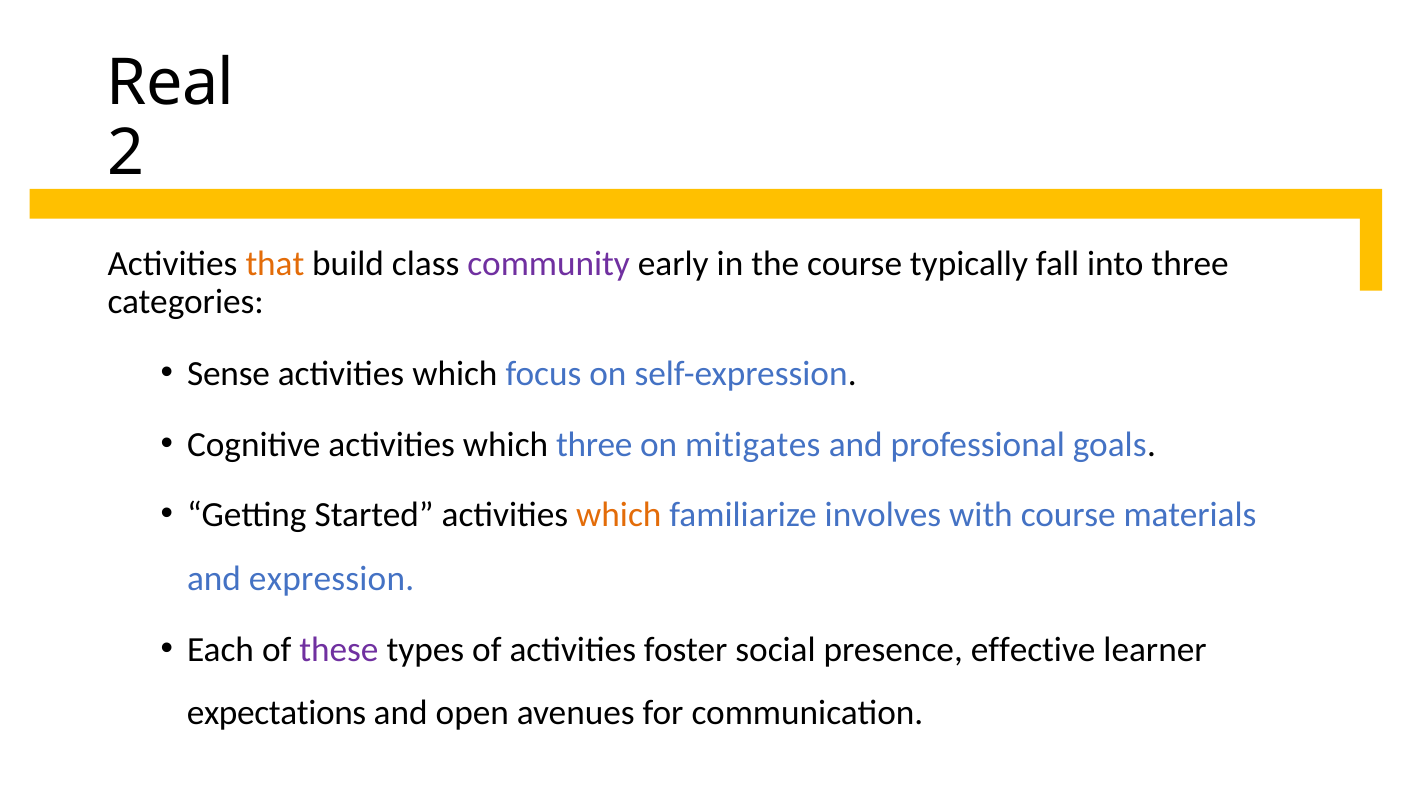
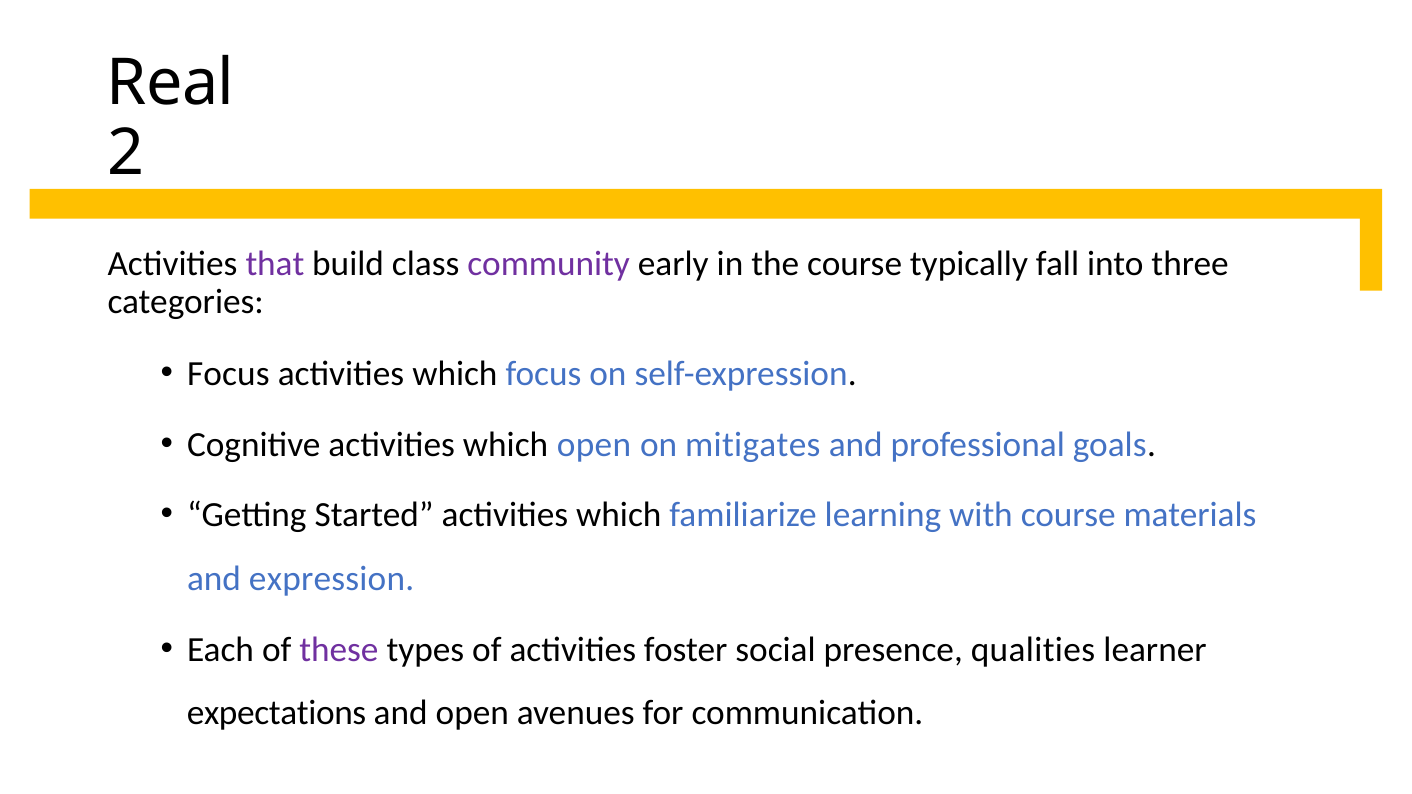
that colour: orange -> purple (275, 264)
Sense: Sense -> Focus (228, 374)
which three: three -> open (594, 445)
which colour: orange -> black (619, 515)
involves: involves -> learning (883, 515)
effective: effective -> qualities (1033, 650)
